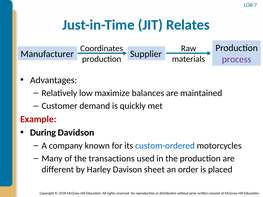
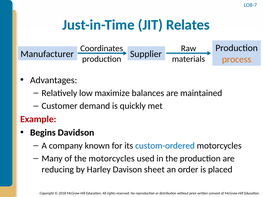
process colour: purple -> orange (237, 60)
During: During -> Begins (43, 133)
the transactions: transactions -> motorcycles (112, 159)
different: different -> reducing (58, 170)
